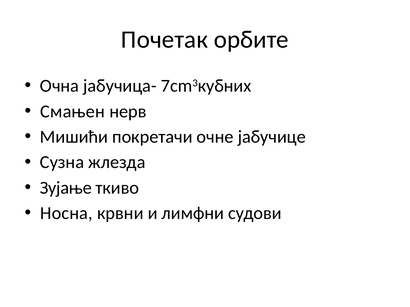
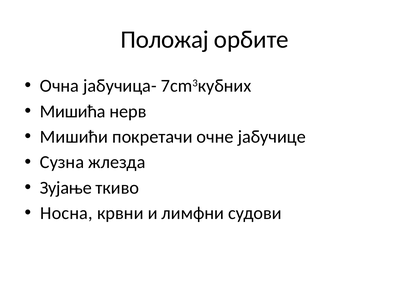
Почетак: Почетак -> Положај (165, 40)
Смањен: Смањен -> Мишића (73, 112)
